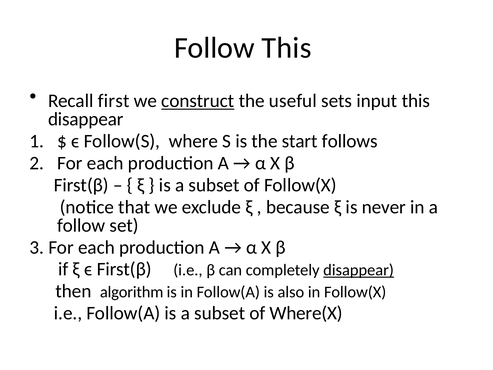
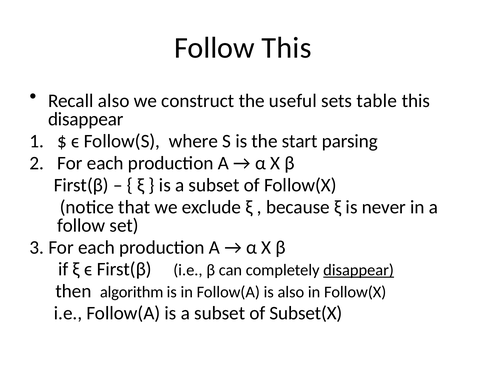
Recall first: first -> also (114, 101)
construct underline: present -> none (198, 101)
input: input -> table (377, 101)
follows: follows -> parsing (350, 141)
Where(X: Where(X -> Subset(X (306, 313)
